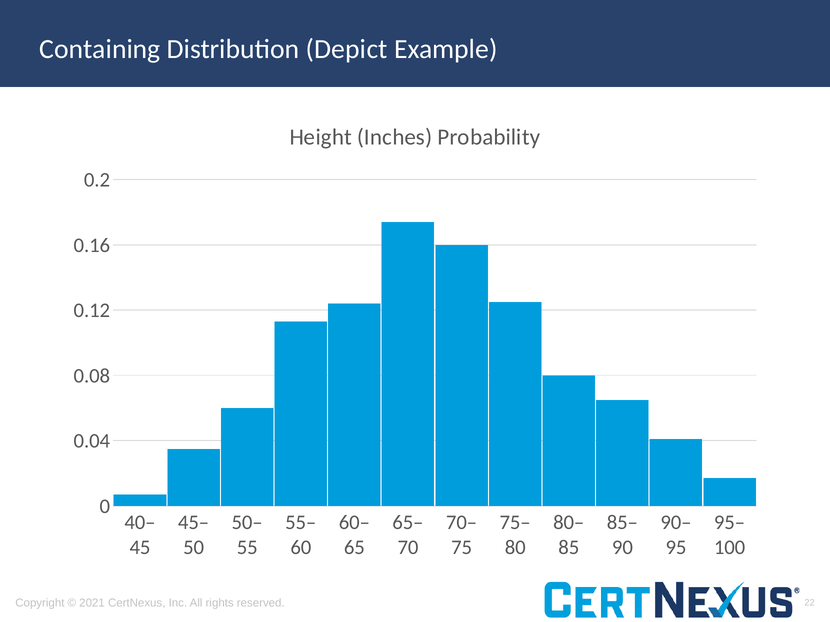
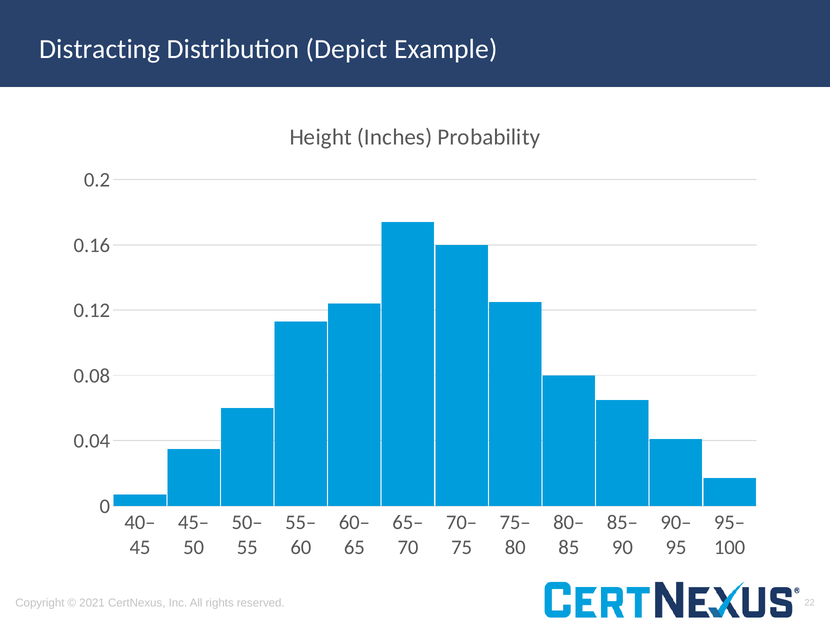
Containing: Containing -> Distracting (100, 49)
